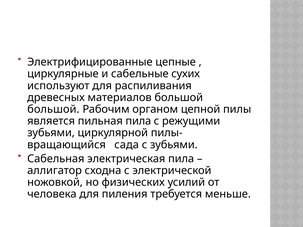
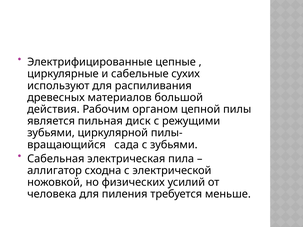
большой: большой -> действия (53, 109)
пильная пила: пила -> диск (138, 121)
